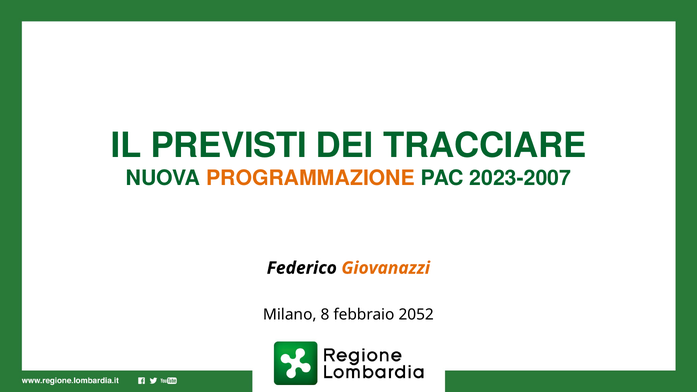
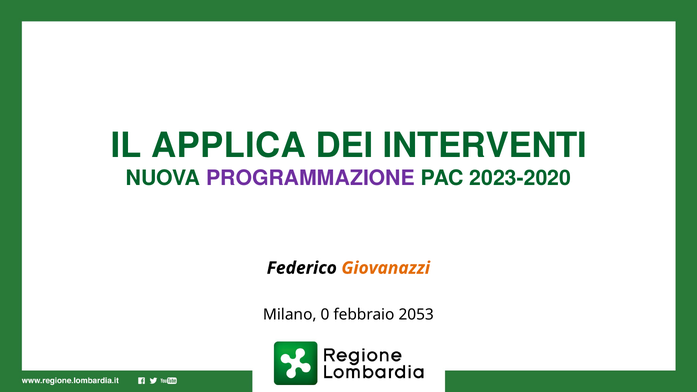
PREVISTI: PREVISTI -> APPLICA (228, 146)
TRACCIARE: TRACCIARE -> INTERVENTI (485, 146)
PROGRAMMAZIONE colour: orange -> purple (311, 178)
2023-2007: 2023-2007 -> 2023-2020 (520, 178)
8: 8 -> 0 (325, 315)
2052: 2052 -> 2053 (416, 315)
